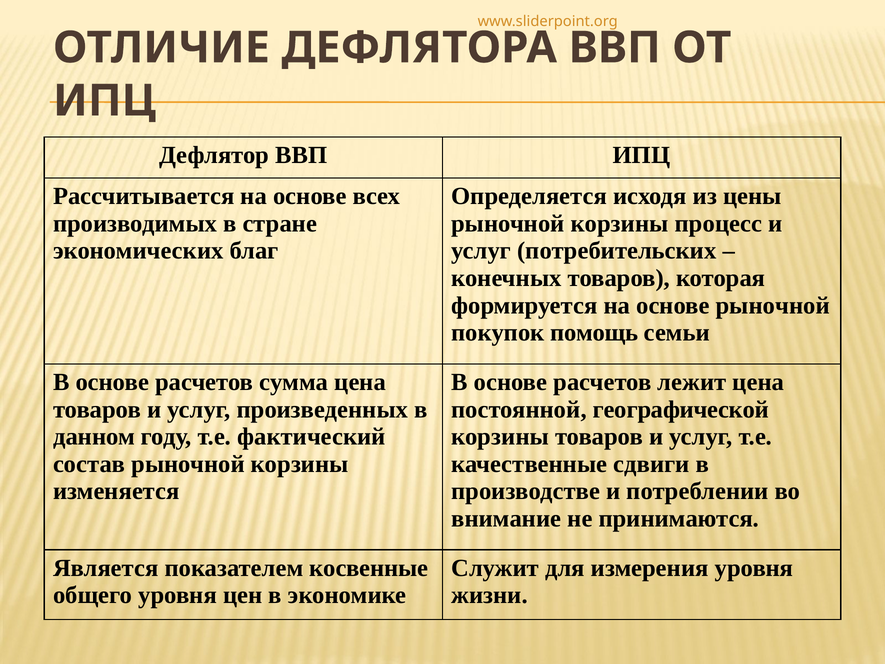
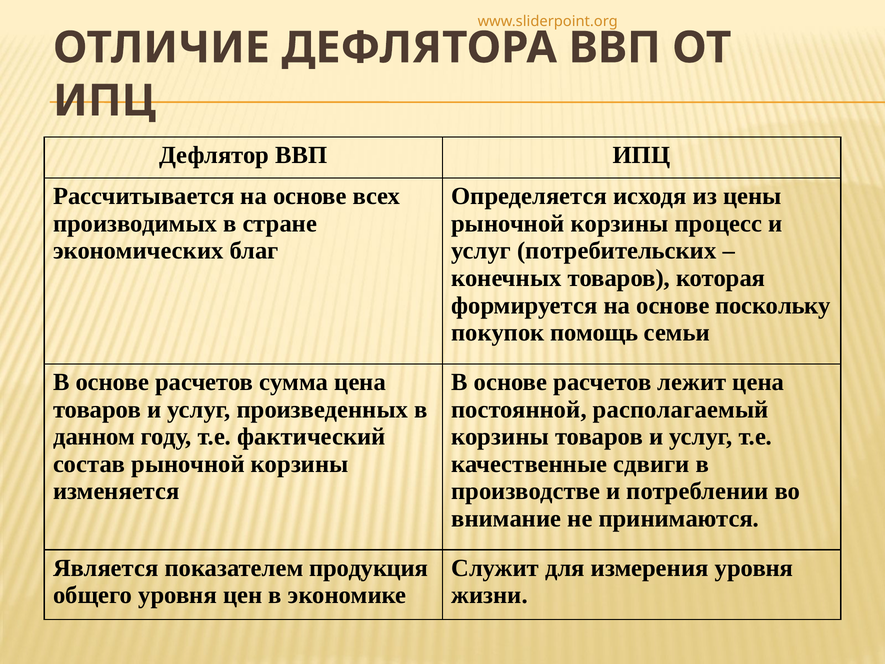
основе рыночной: рыночной -> поскольку (773, 305)
географической: географической -> располагаемый (681, 409)
косвенные: косвенные -> продукция (369, 568)
